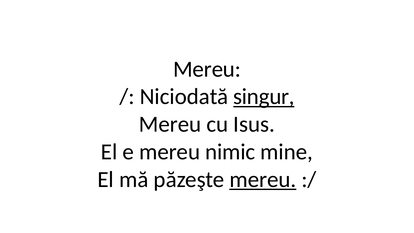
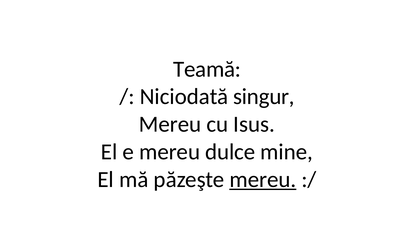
Mereu: Mereu -> Teamă (207, 69)
singur underline: present -> none (264, 97)
nimic: nimic -> dulce (230, 152)
